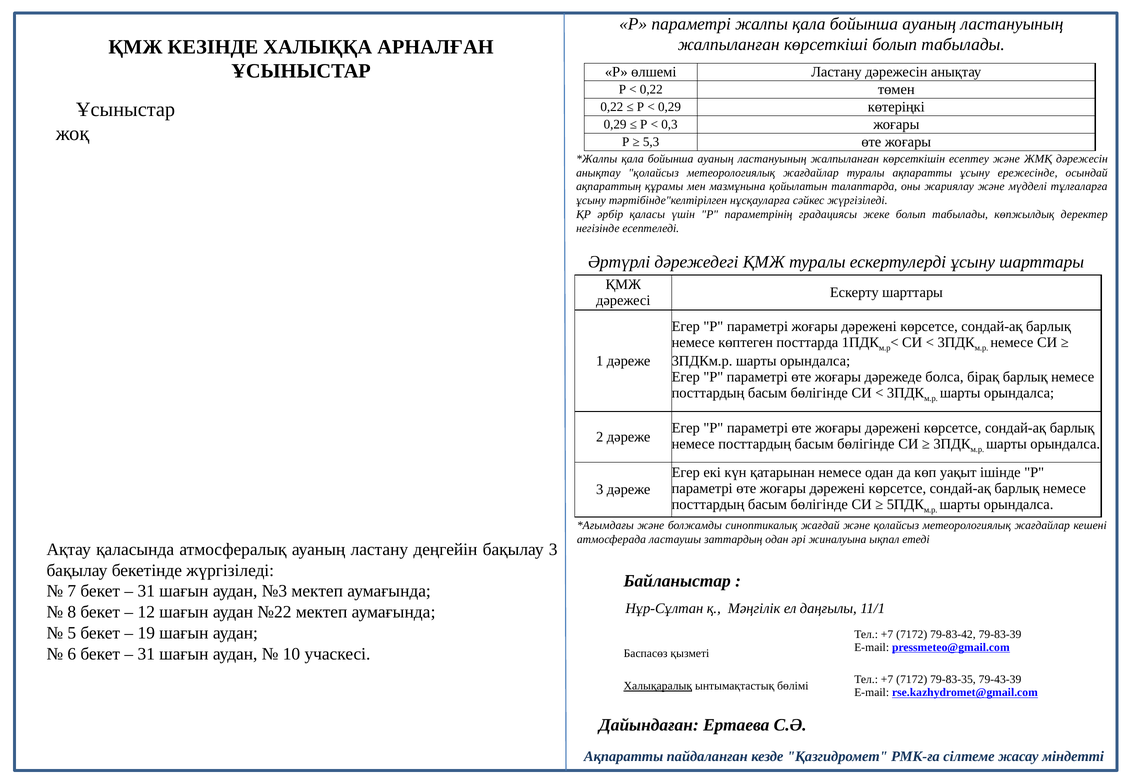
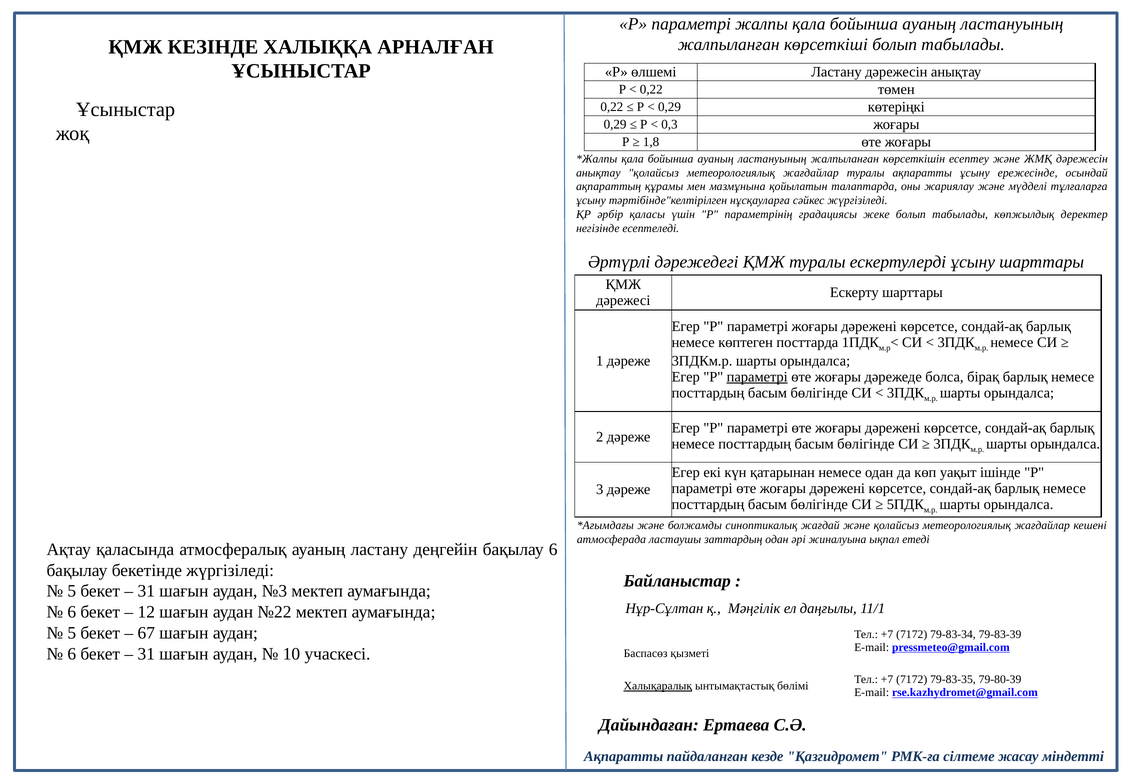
5,3: 5,3 -> 1,8 (651, 142)
параметрі underline: none -> present (757, 377)
бақылау 3: 3 -> 6 (553, 549)
7: 7 -> 5 (72, 591)
8: 8 -> 6 (72, 612)
19: 19 -> 67 (146, 633)
79-83-42: 79-83-42 -> 79-83-34 (953, 634)
79-43-39: 79-43-39 -> 79-80-39 (1000, 679)
